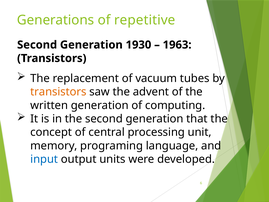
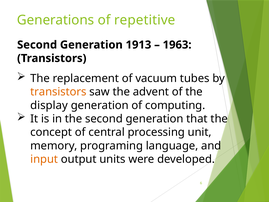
1930: 1930 -> 1913 (138, 45)
written: written -> display (49, 105)
input colour: blue -> orange (44, 159)
